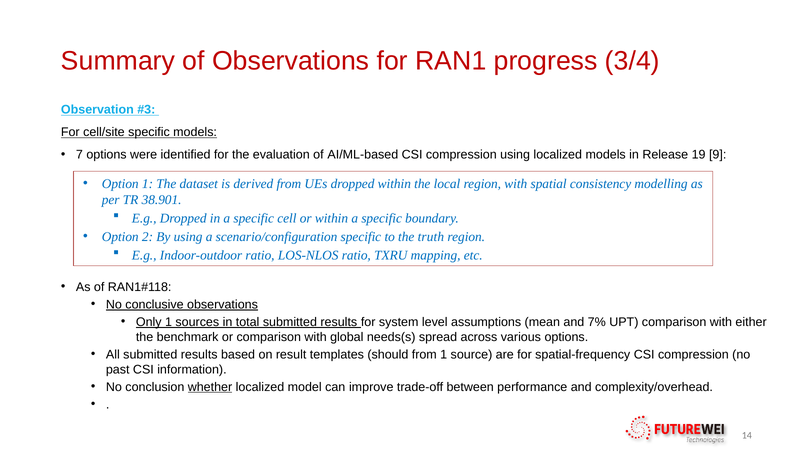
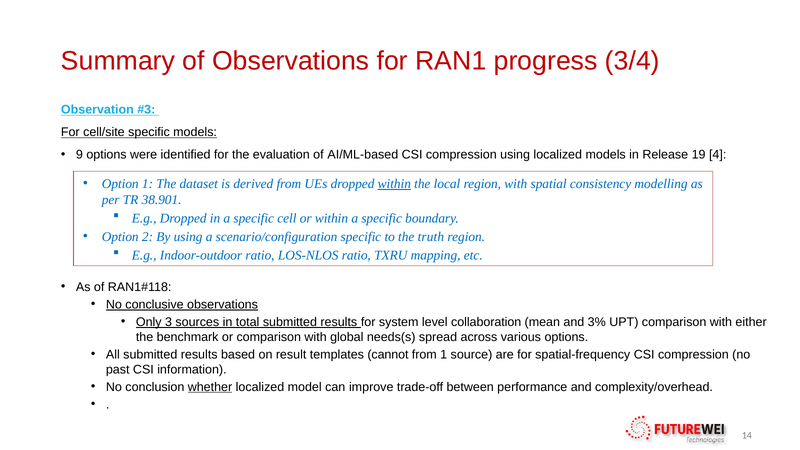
7: 7 -> 9 (79, 155)
9: 9 -> 4 (718, 155)
within underline: none -> present (394, 184)
Only 1: 1 -> 3 (169, 322)
assumptions: assumptions -> collaboration (486, 322)
7%: 7% -> 3% (597, 322)
should: should -> cannot (388, 354)
